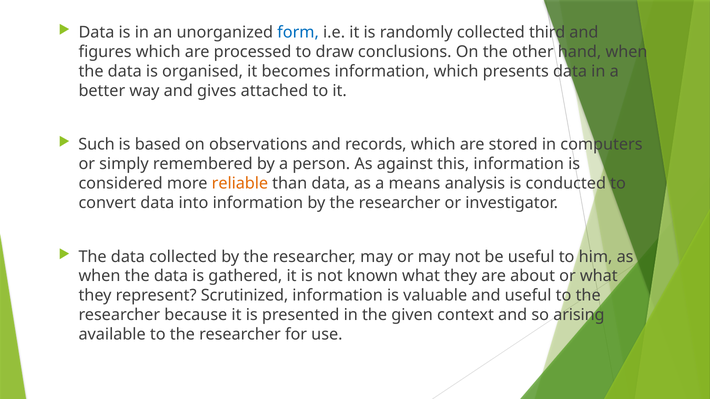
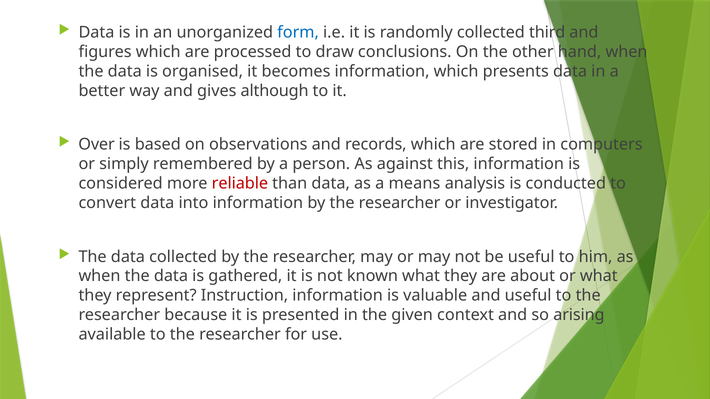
attached: attached -> although (275, 91)
Such: Such -> Over (97, 145)
reliable colour: orange -> red (240, 184)
Scrutinized: Scrutinized -> Instruction (245, 296)
